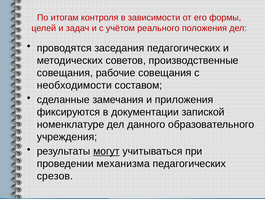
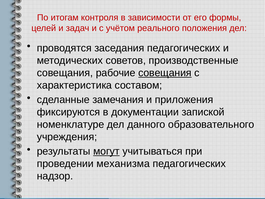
совещания underline: none -> present (165, 73)
необходимости: необходимости -> характеристика (74, 85)
срезов: срезов -> надзор (55, 176)
